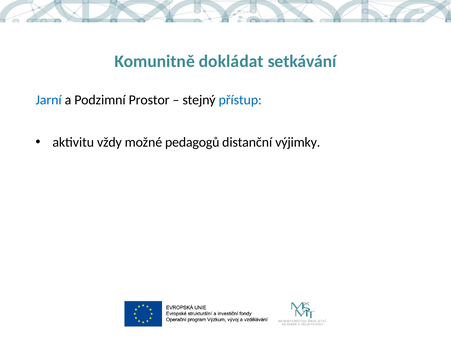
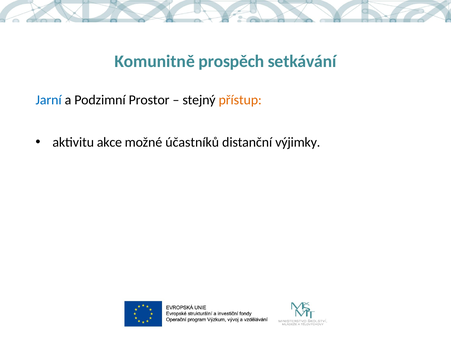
dokládat: dokládat -> prospěch (231, 61)
přístup colour: blue -> orange (240, 100)
vždy: vždy -> akce (109, 142)
pedagogů: pedagogů -> účastníků (192, 142)
